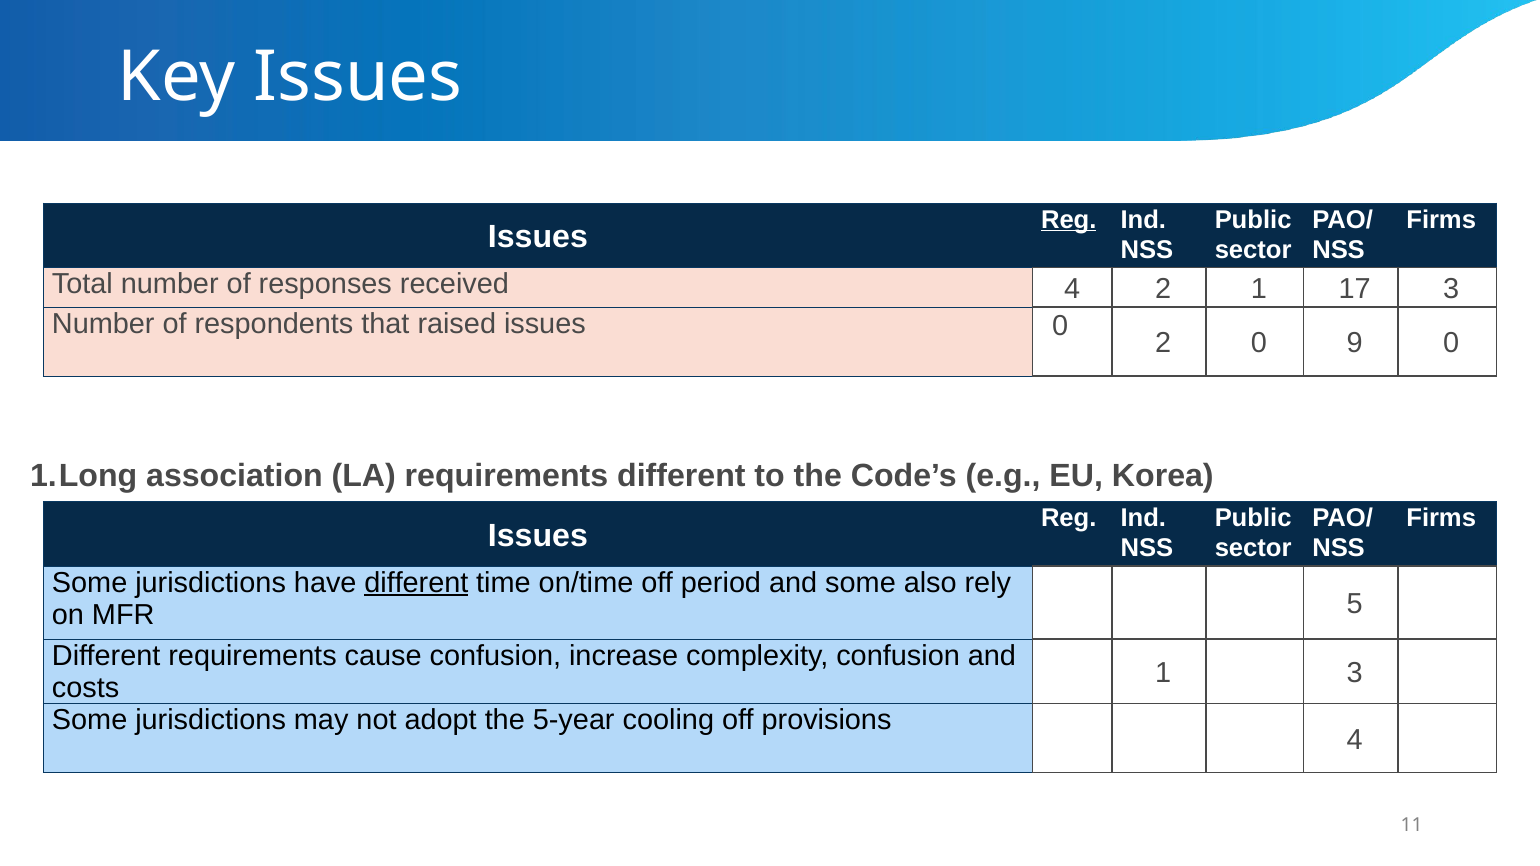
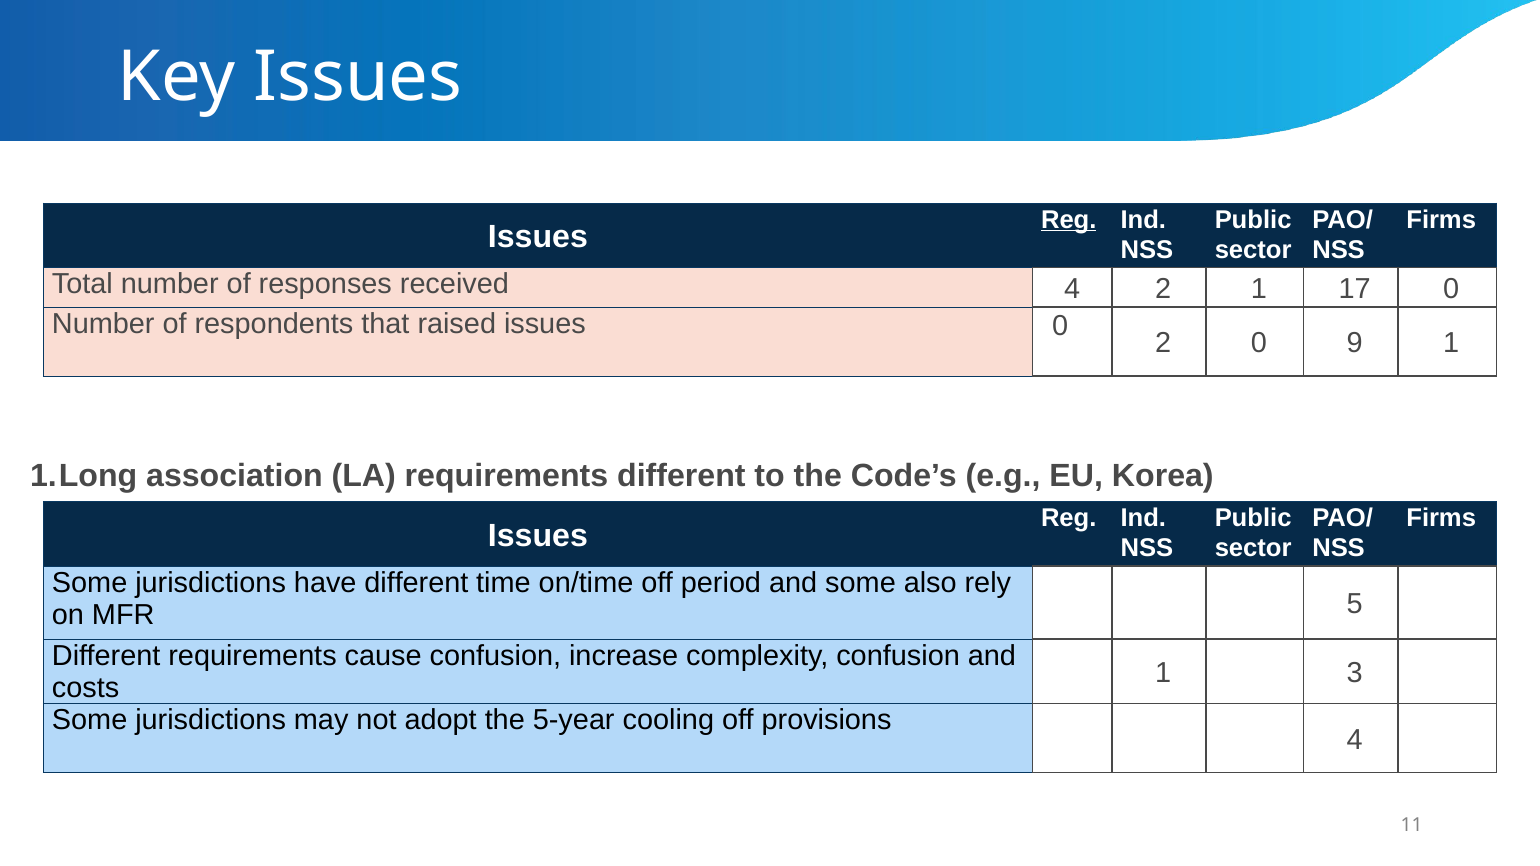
17 3: 3 -> 0 (1451, 289)
9 0: 0 -> 1 (1451, 343)
different underline: present -> none (416, 583)
